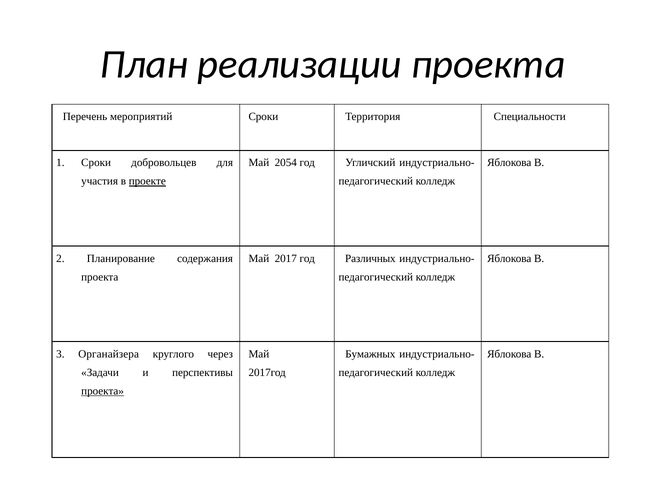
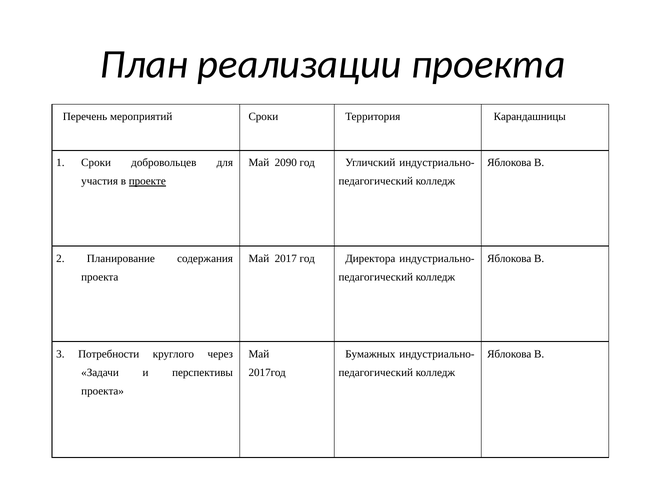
Специальности: Специальности -> Карандашницы (530, 117)
2054: 2054 -> 2090 (286, 163)
Различных: Различных -> Директора (370, 259)
Органайзера: Органайзера -> Потребности (109, 354)
проекта underline: present -> none (103, 391)
